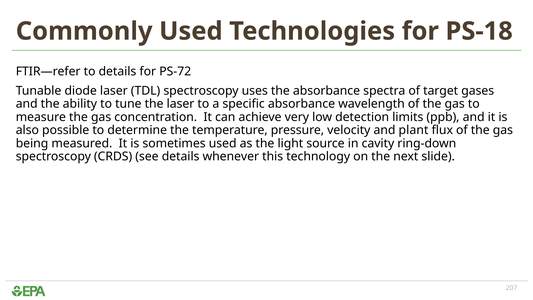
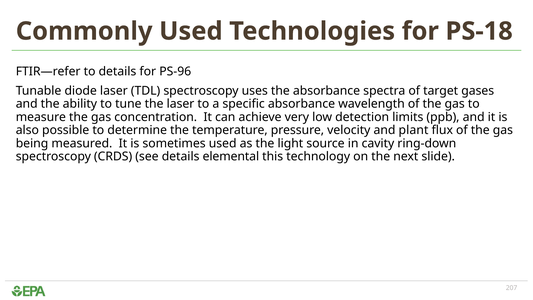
PS-72: PS-72 -> PS-96 (175, 71)
whenever: whenever -> elemental (231, 157)
